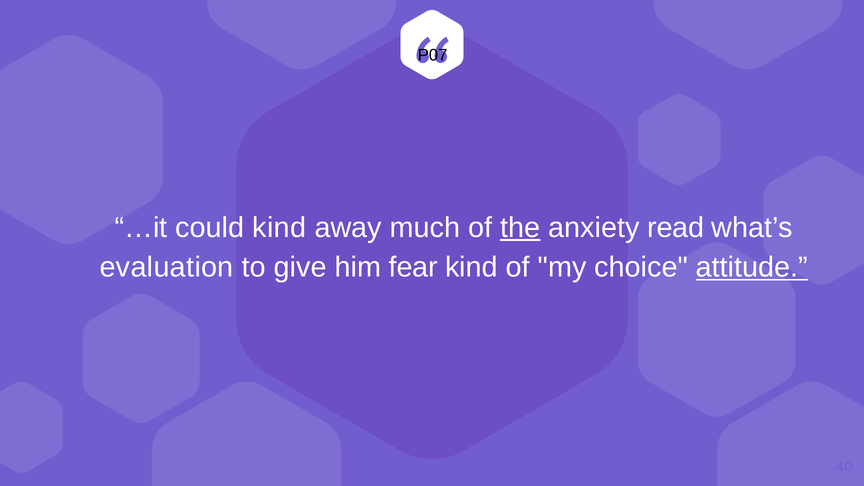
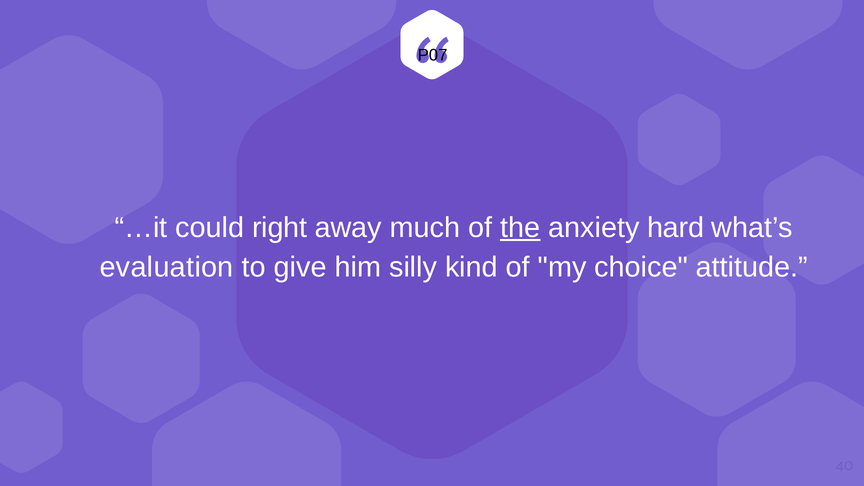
could kind: kind -> right (280, 228)
read: read -> hard (676, 228)
fear: fear -> silly (413, 267)
attitude underline: present -> none (752, 267)
